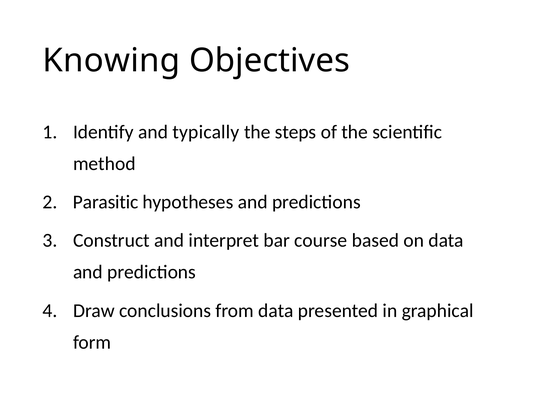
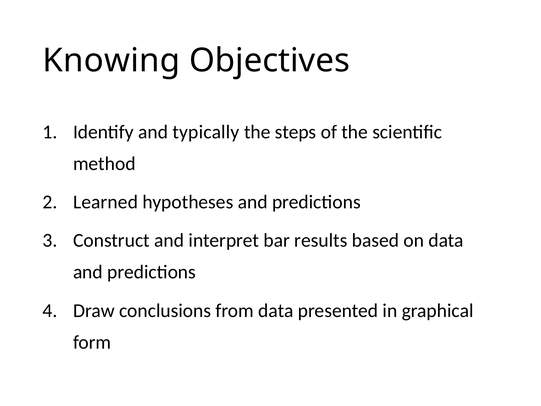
Parasitic: Parasitic -> Learned (106, 202)
course: course -> results (321, 240)
